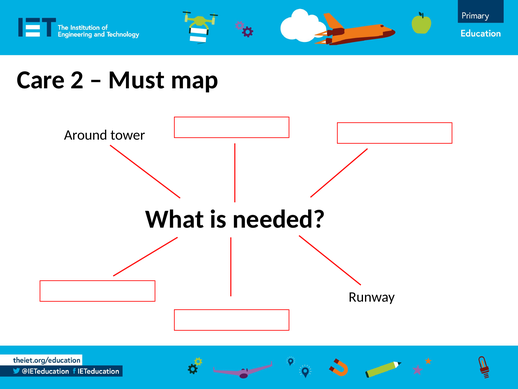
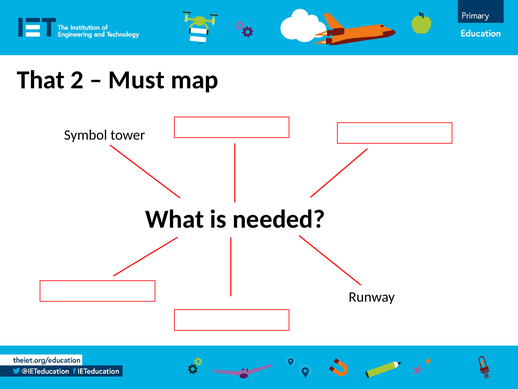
Care: Care -> That (41, 80)
Around: Around -> Symbol (86, 135)
